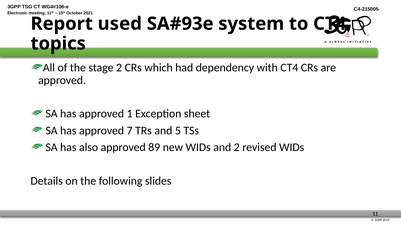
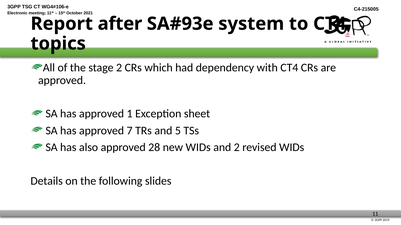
used: used -> after (120, 24)
89: 89 -> 28 (154, 148)
